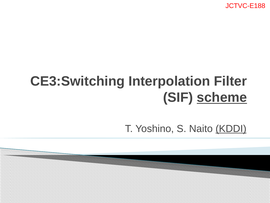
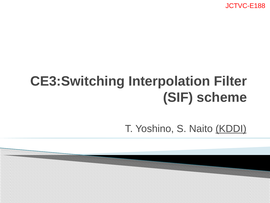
scheme underline: present -> none (222, 97)
